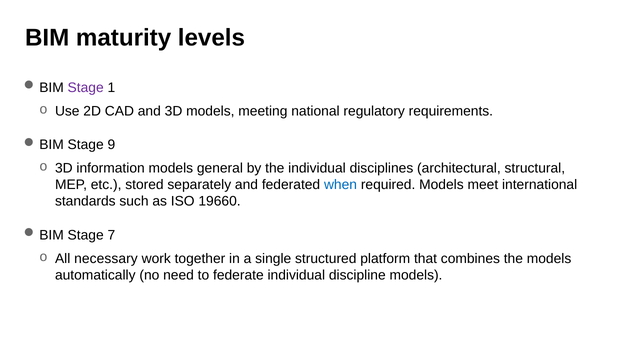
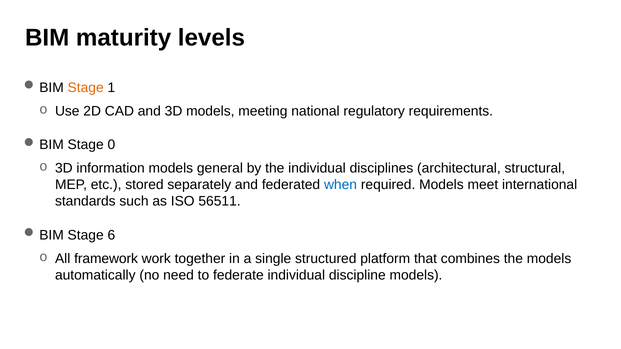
Stage colour: purple -> orange (86, 88)
9: 9 -> 0 (111, 145)
19660: 19660 -> 56511 (220, 202)
7: 7 -> 6 (111, 235)
necessary: necessary -> framework (106, 259)
